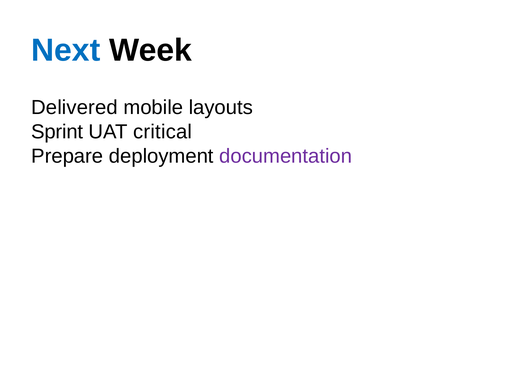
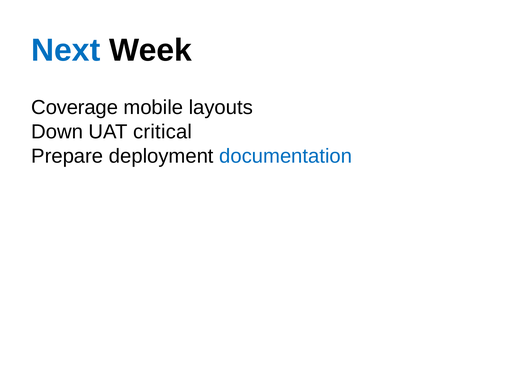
Delivered: Delivered -> Coverage (75, 108)
Sprint: Sprint -> Down (57, 132)
documentation colour: purple -> blue (286, 156)
